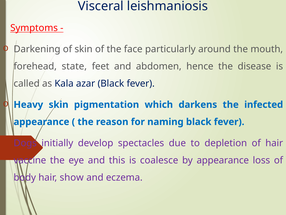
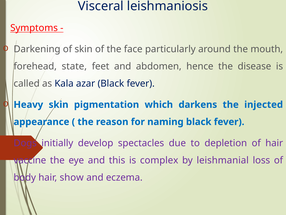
infected: infected -> injected (264, 104)
coalesce: coalesce -> complex (159, 160)
by appearance: appearance -> leishmanial (223, 160)
